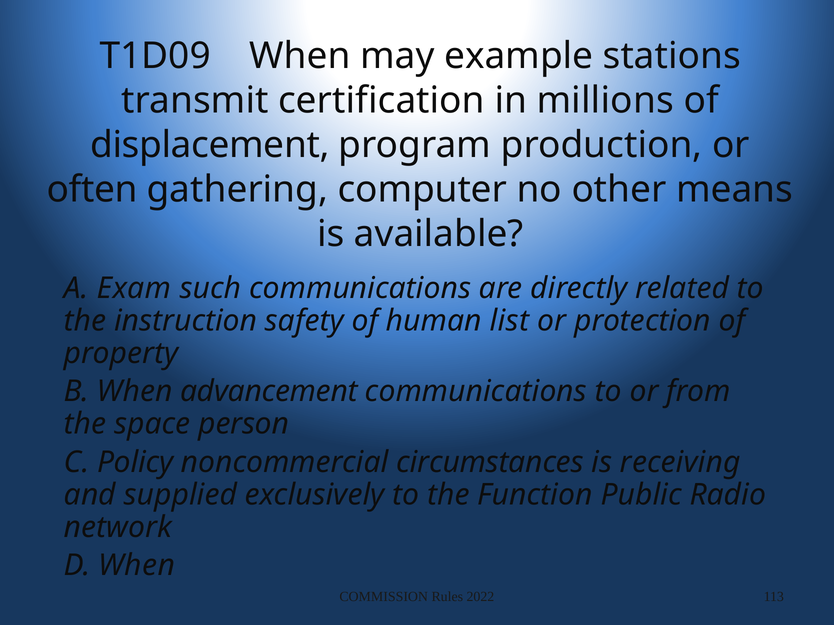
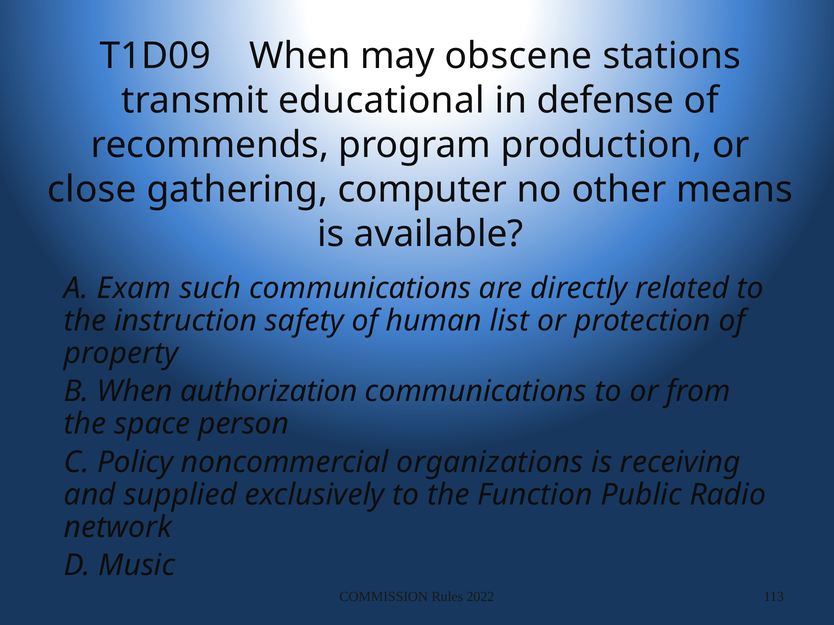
example: example -> obscene (519, 56)
certification: certification -> educational (381, 101)
millions: millions -> defense (605, 101)
displacement: displacement -> recommends (210, 145)
often: often -> close (92, 190)
advancement: advancement -> authorization (269, 392)
circumstances: circumstances -> organizations (490, 463)
D When: When -> Music (137, 566)
